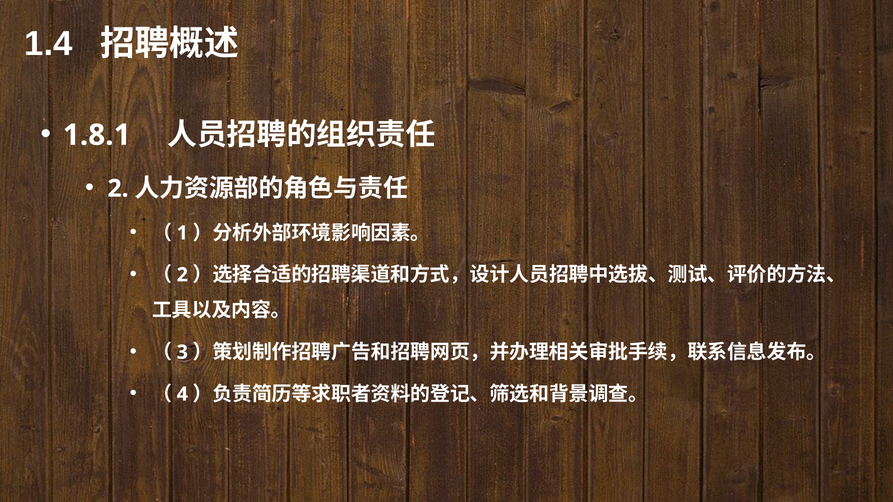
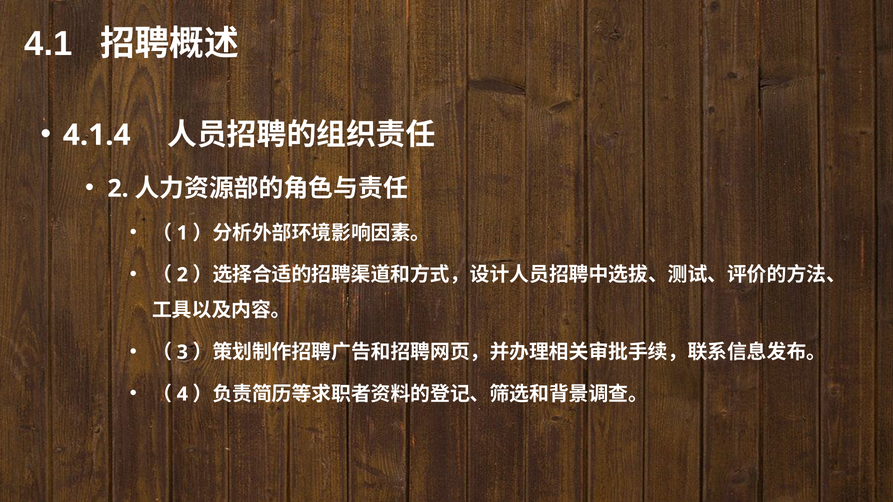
1.4: 1.4 -> 4.1 (48, 44)
1.8.1: 1.8.1 -> 4.1.4 (97, 135)
